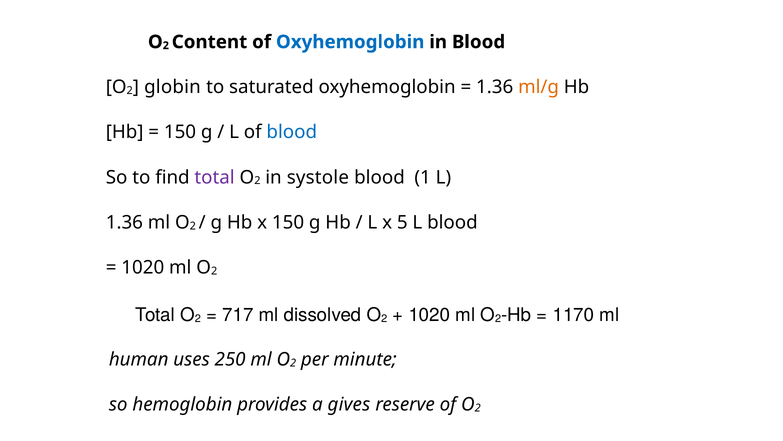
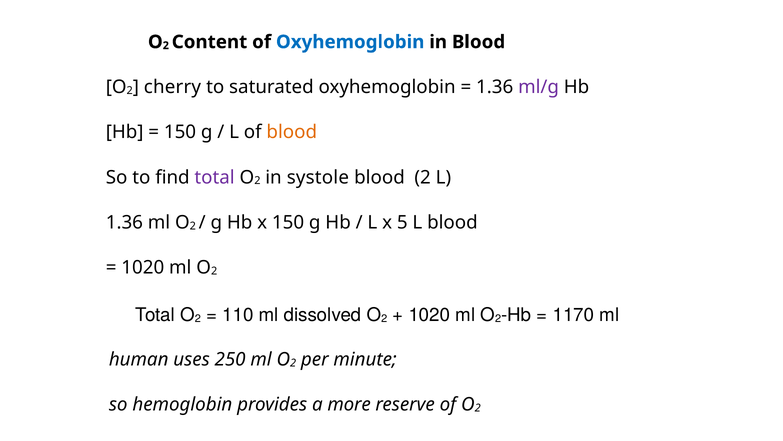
globin: globin -> cherry (172, 87)
ml/g colour: orange -> purple (539, 87)
blood colour: blue -> orange (292, 132)
blood 1: 1 -> 2 (423, 177)
717: 717 -> 110 (238, 315)
gives: gives -> more (349, 404)
